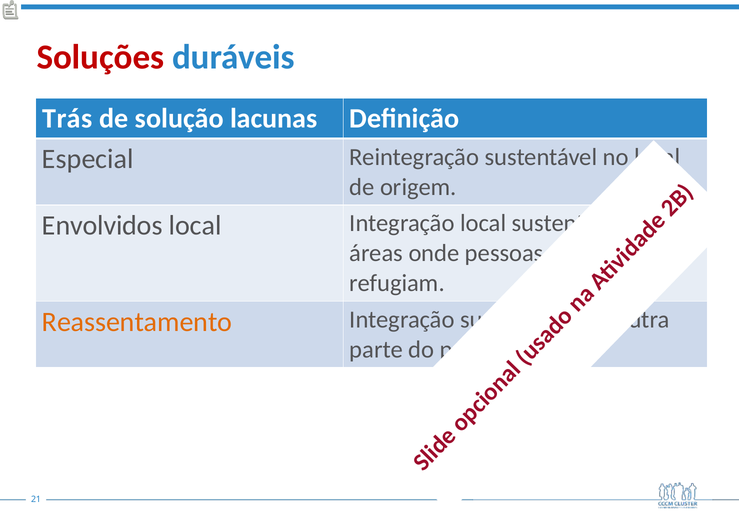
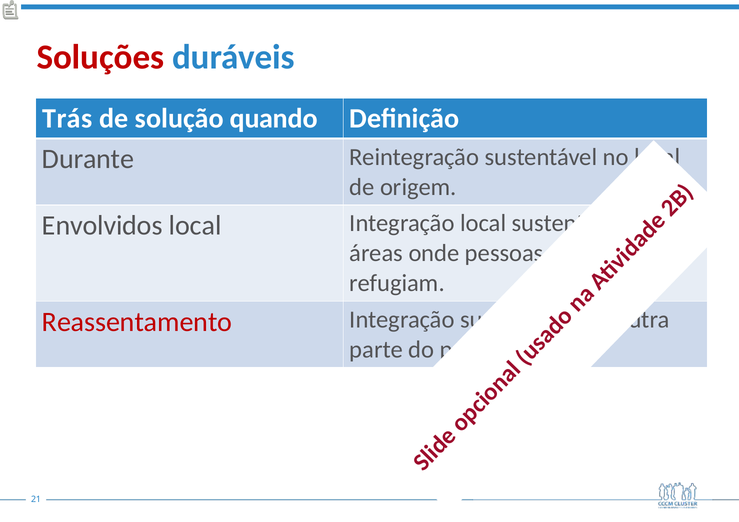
lacunas: lacunas -> quando (274, 119)
Especial: Especial -> Durante (88, 159)
Reassentamento colour: orange -> red (137, 322)
